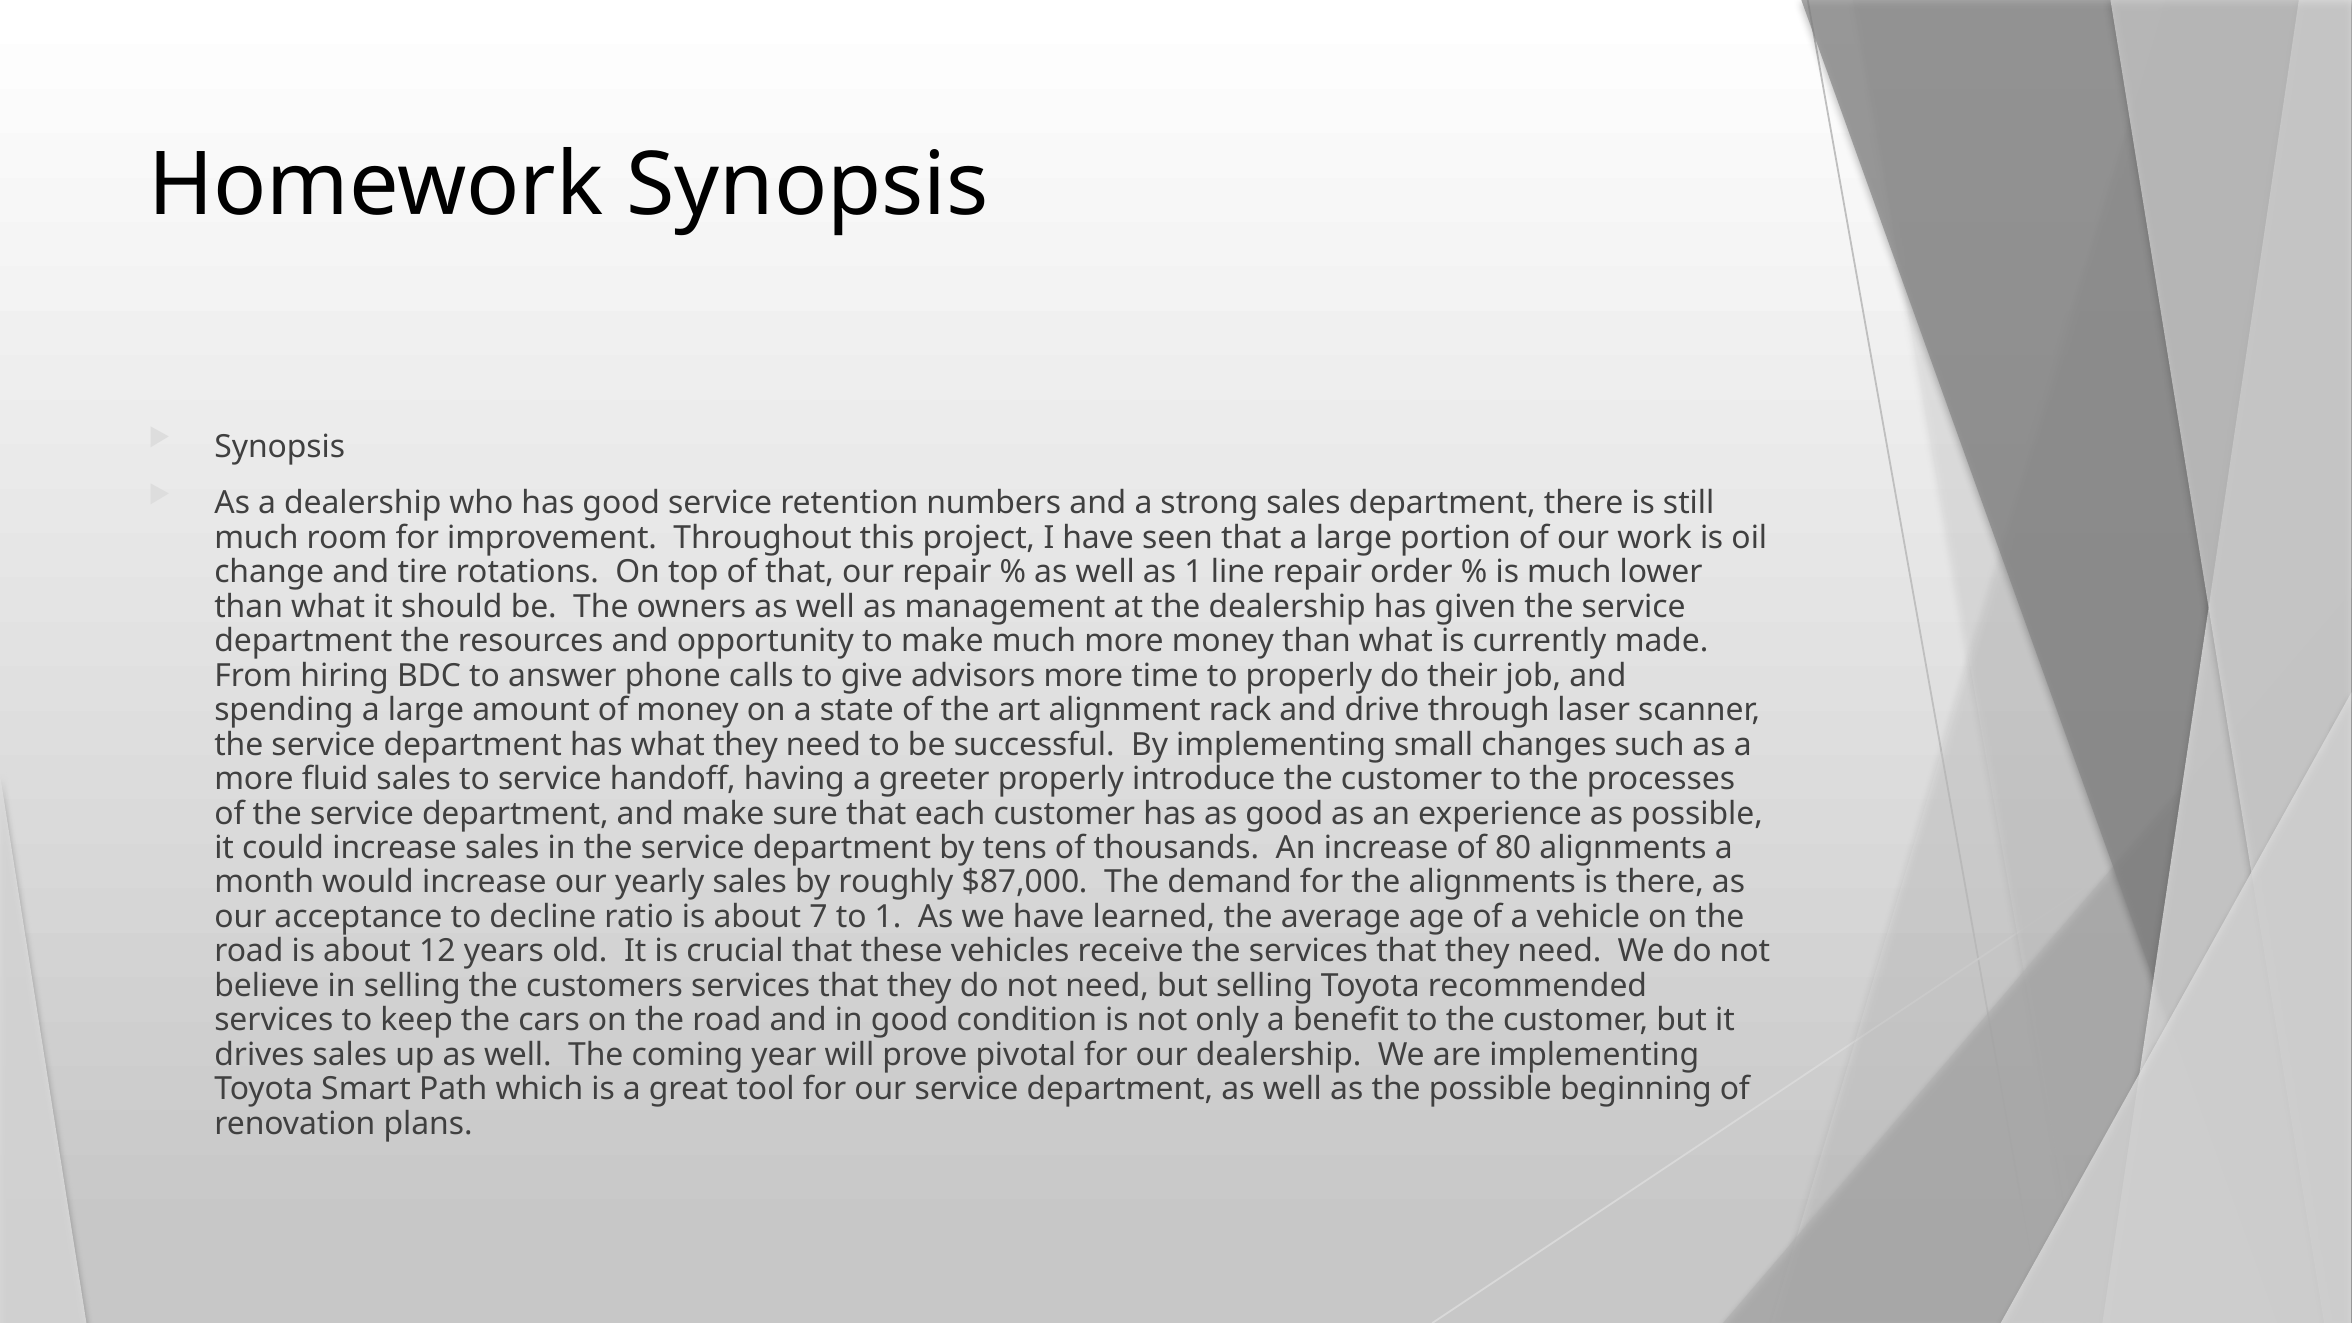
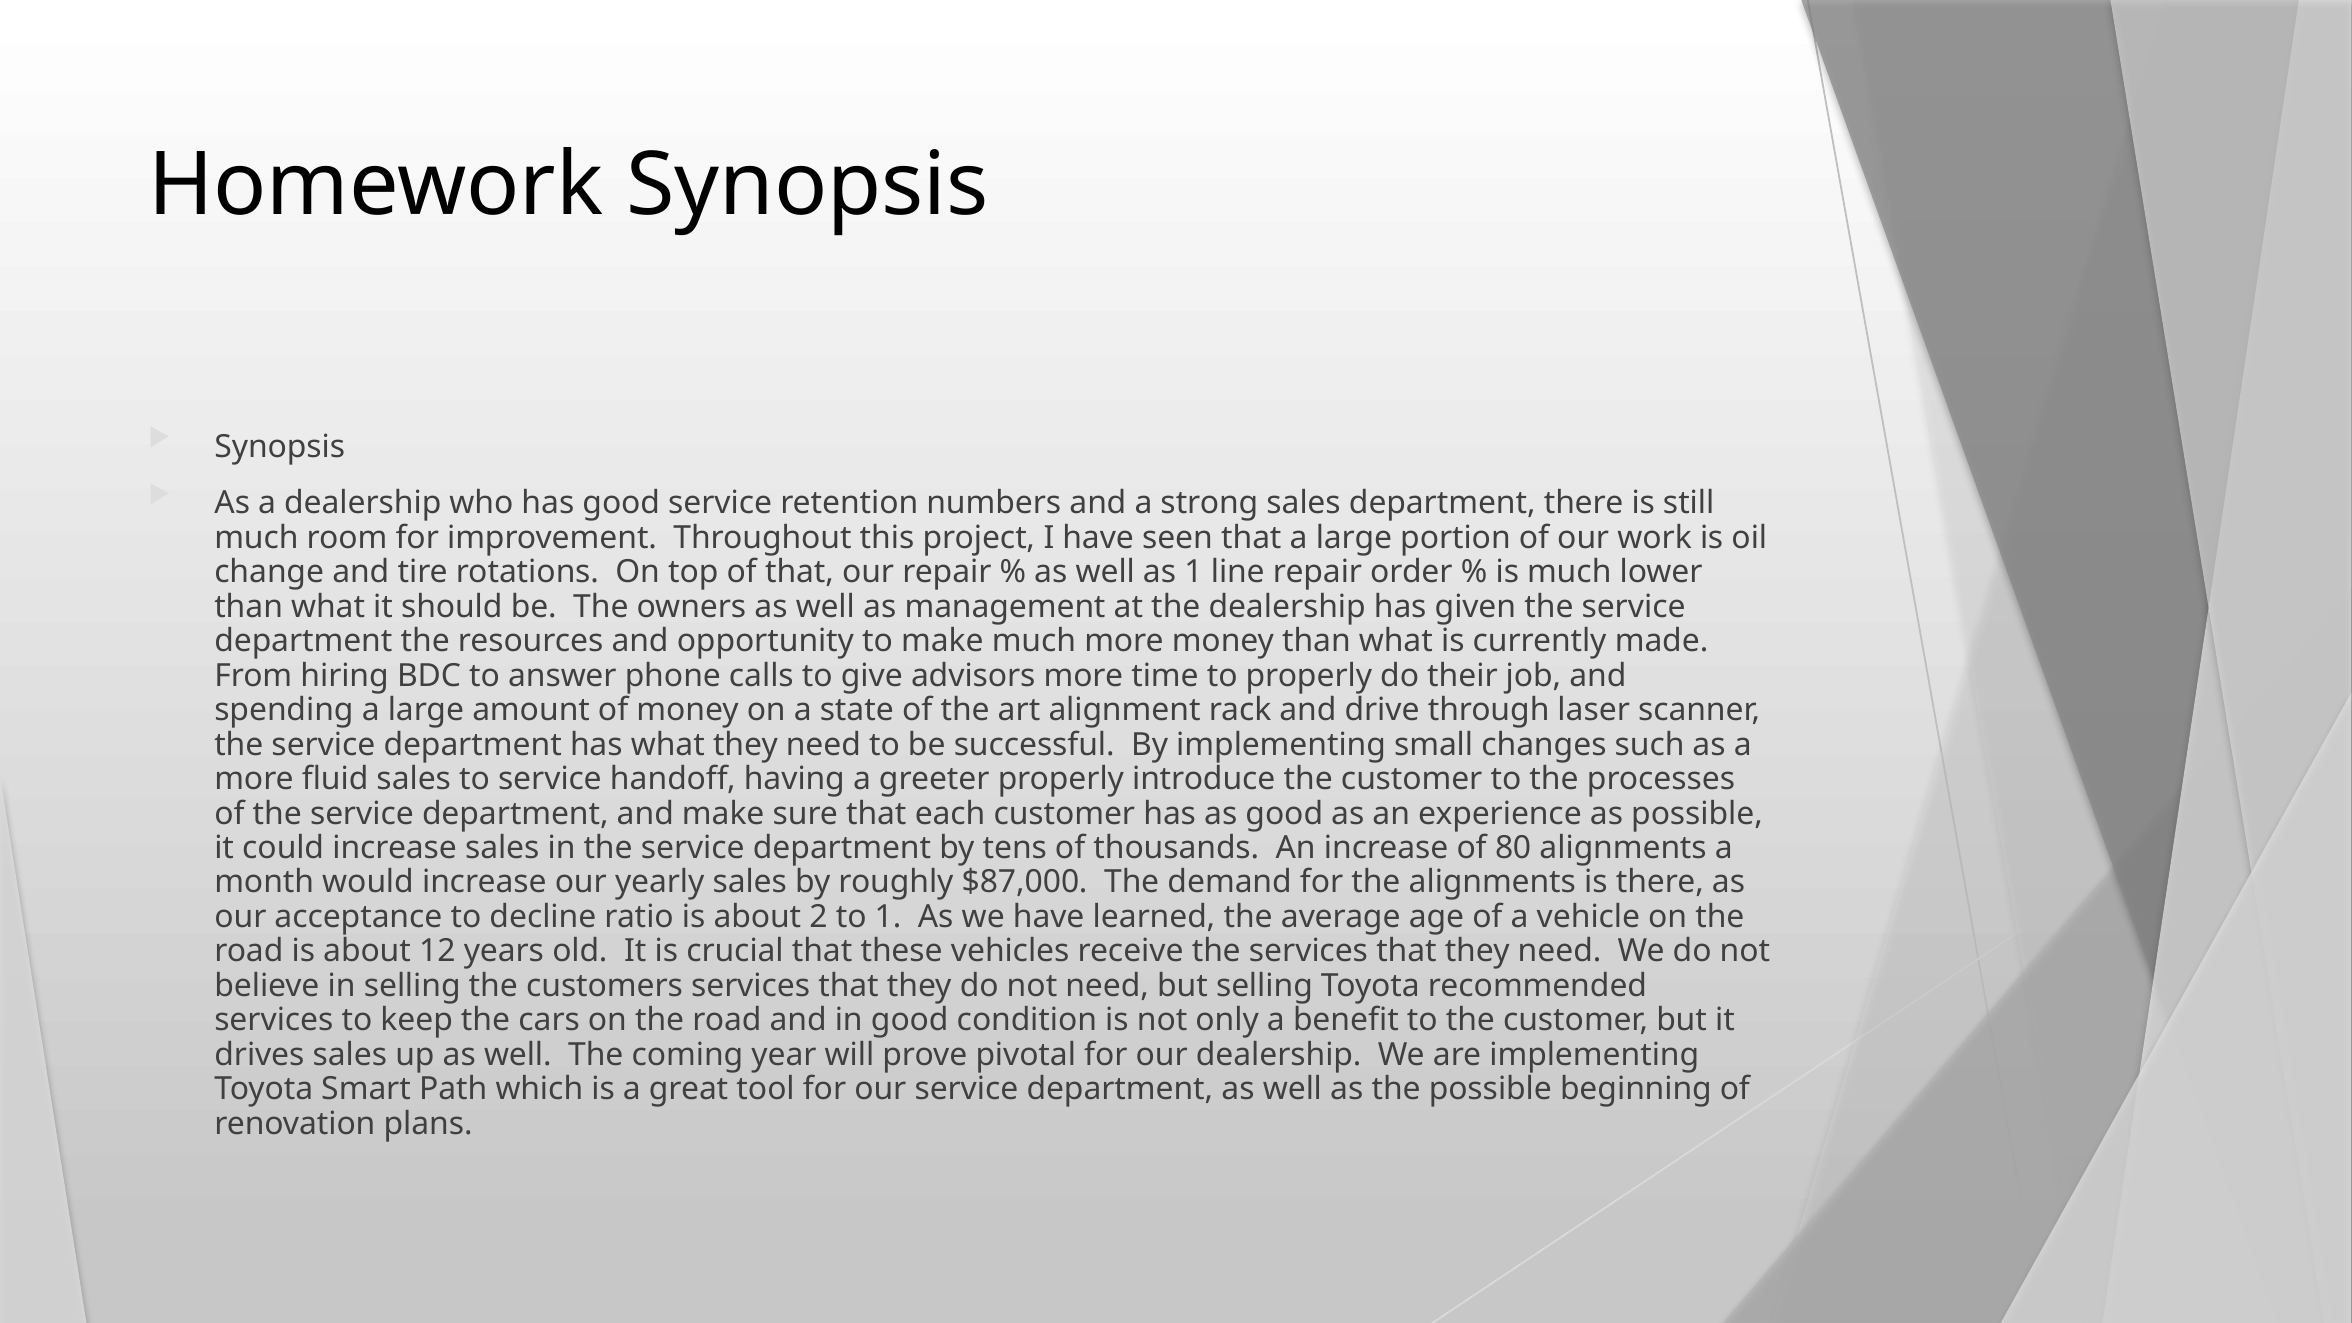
7: 7 -> 2 (819, 917)
